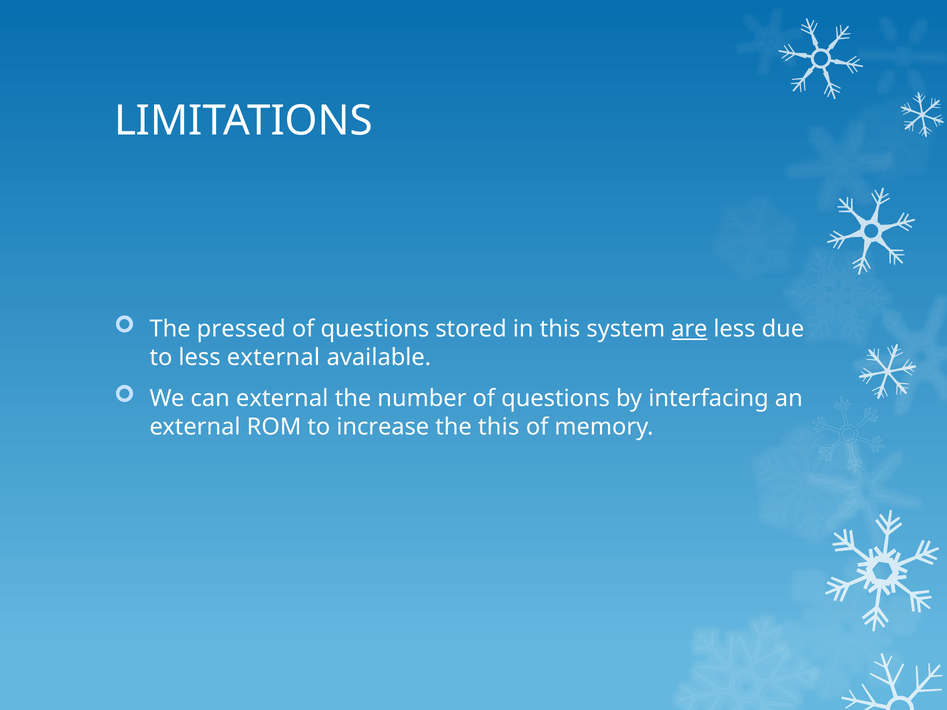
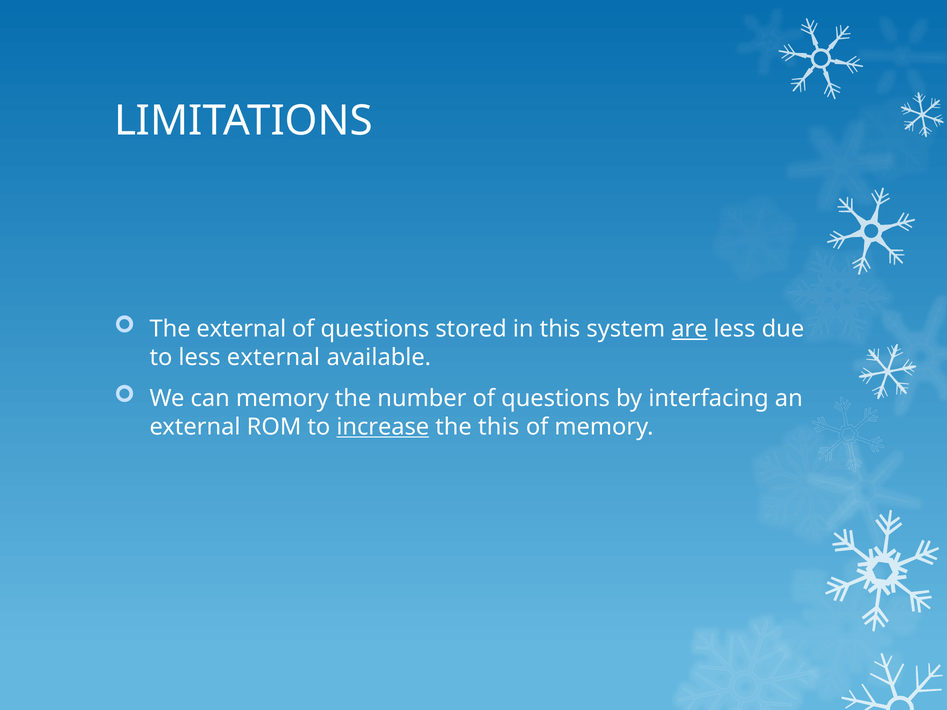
The pressed: pressed -> external (241, 329)
can external: external -> memory (282, 399)
increase underline: none -> present (383, 427)
